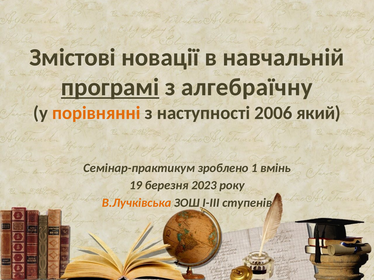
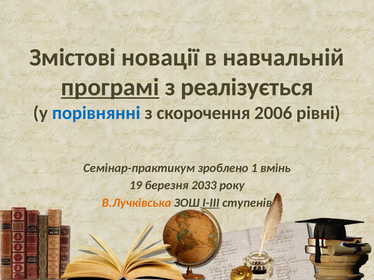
алгебраїчну: алгебраїчну -> реалізується (247, 87)
порівнянні colour: orange -> blue (96, 113)
наступності: наступності -> скорочення (204, 113)
який: який -> рівні (319, 113)
2023: 2023 -> 2033 (204, 186)
І-ІІІ underline: none -> present (211, 203)
